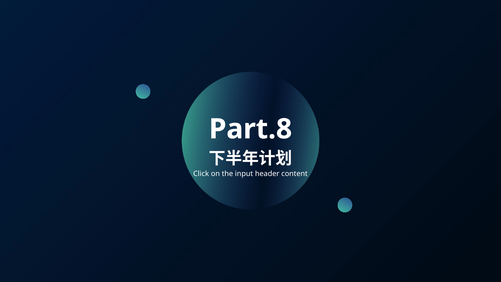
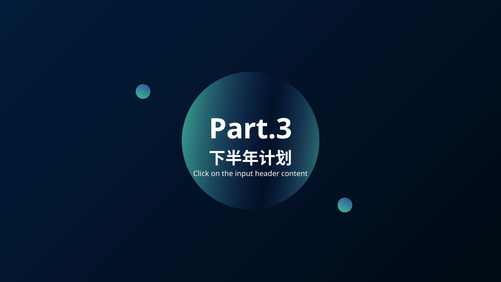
Part.8: Part.8 -> Part.3 (250, 129)
